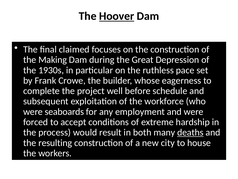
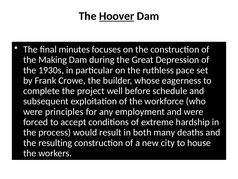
claimed: claimed -> minutes (74, 49)
seaboards: seaboards -> principles (64, 111)
deaths underline: present -> none (190, 132)
